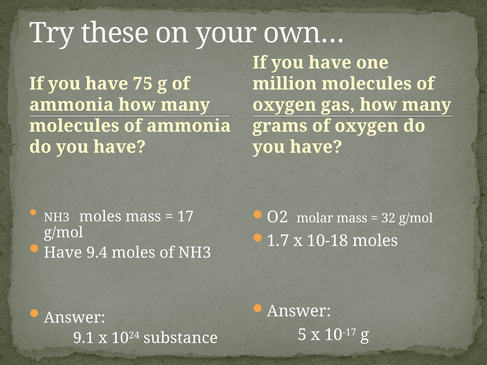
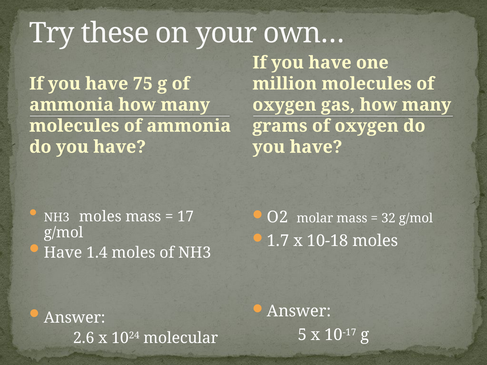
9.4: 9.4 -> 1.4 (97, 253)
9.1: 9.1 -> 2.6 (84, 338)
substance: substance -> molecular (181, 338)
